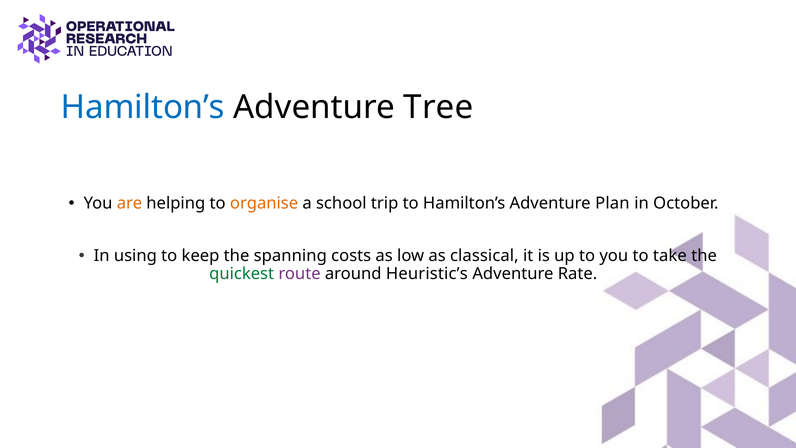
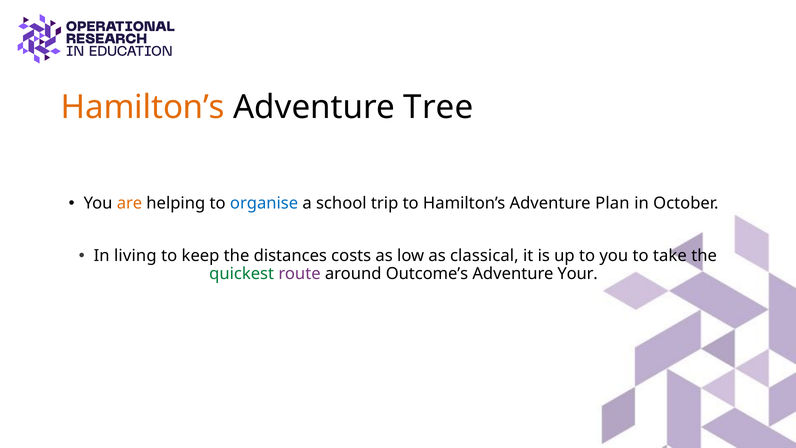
Hamilton’s colour: blue -> orange (143, 107)
organise colour: orange -> blue (264, 203)
using: using -> living (135, 256)
spanning: spanning -> distances (290, 256)
Heuristic’s: Heuristic’s -> Outcome’s (427, 273)
Rate: Rate -> Your (578, 273)
